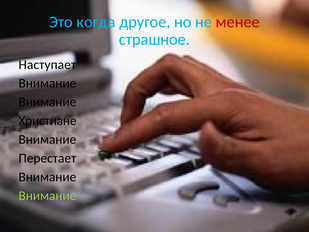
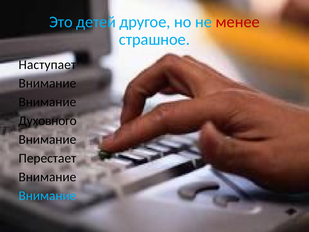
когда: когда -> детей (96, 22)
Христиане: Христиане -> Духовного (47, 121)
Внимание colour: light green -> light blue (47, 196)
